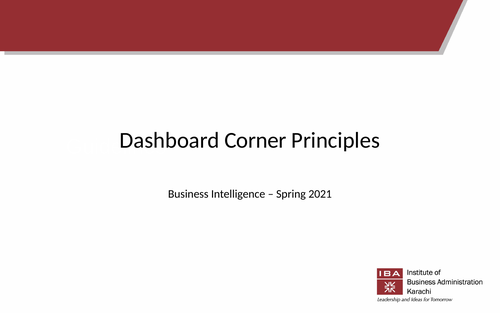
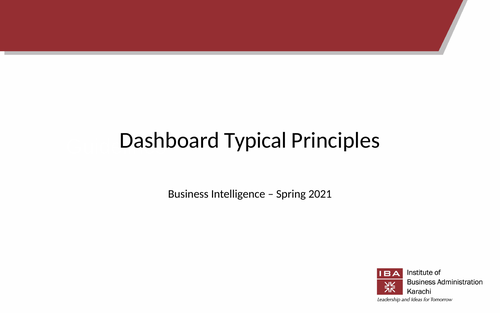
Corner: Corner -> Typical (255, 140)
